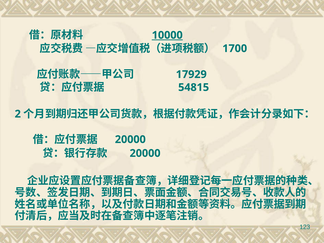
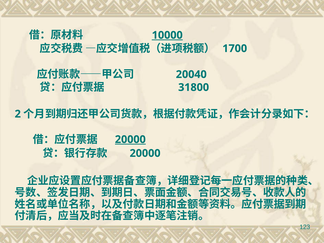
17929: 17929 -> 20040 (191, 74)
54815: 54815 -> 31800 (194, 87)
20000 underline: none -> present (130, 139)
